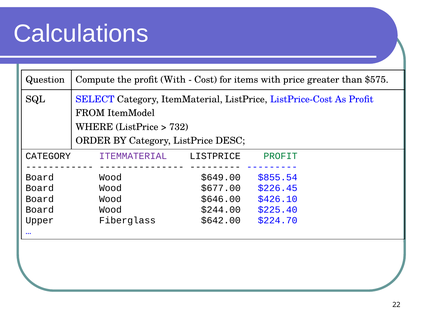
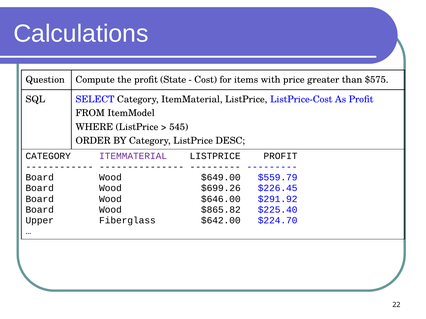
profit With: With -> State (173, 80)
732: 732 -> 545 (179, 127)
PROFIT colour: green -> black (281, 156)
$855.54: $855.54 -> $559.79 (278, 178)
$677.00: $677.00 -> $699.26 (221, 188)
$426.10: $426.10 -> $291.92 (278, 199)
$244.00: $244.00 -> $865.82 (221, 210)
